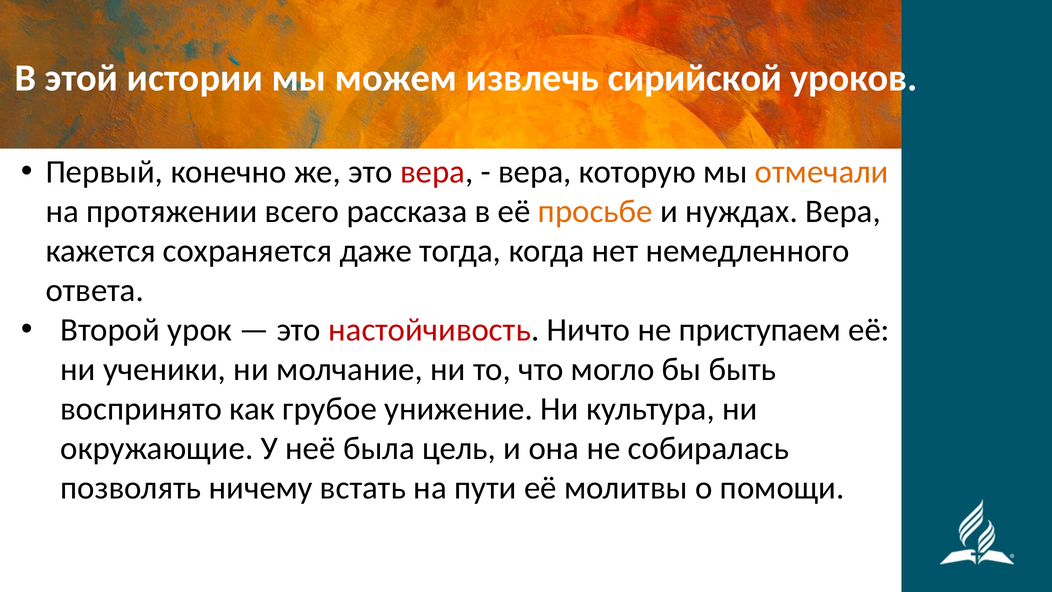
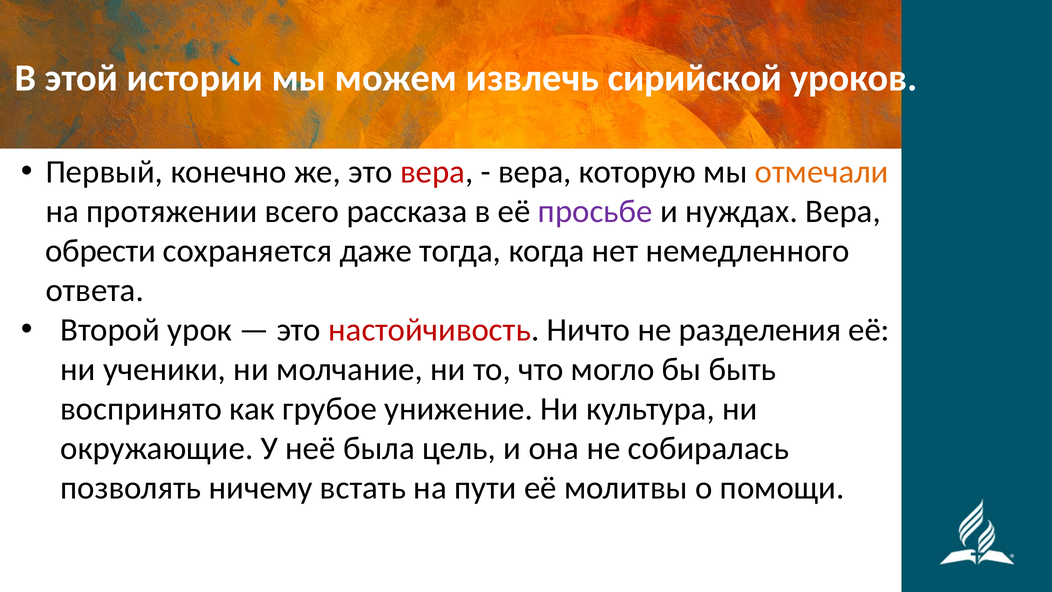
просьбе colour: orange -> purple (595, 212)
кажется: кажется -> обрести (101, 251)
приступаем: приступаем -> разделения (760, 330)
